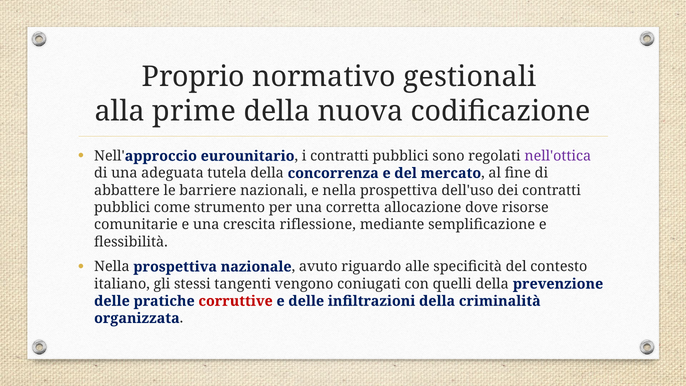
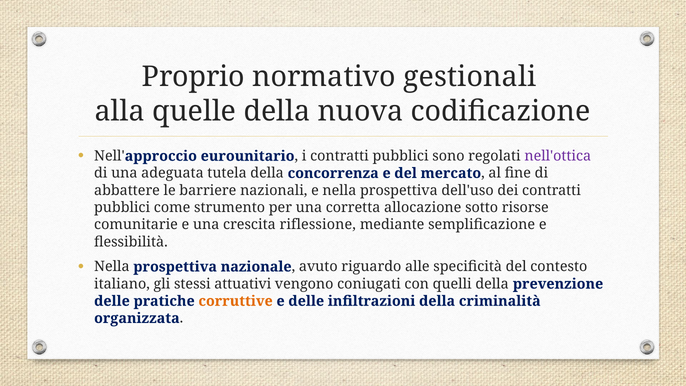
prime: prime -> quelle (194, 111)
dove: dove -> sotto (482, 207)
tangenti: tangenti -> attuativi (243, 284)
corruttive colour: red -> orange (236, 301)
